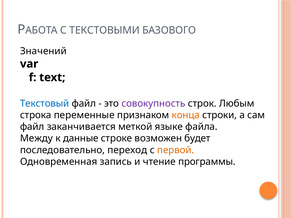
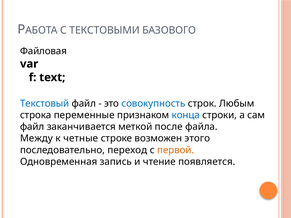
Значений: Значений -> Файловая (43, 51)
совокупность colour: purple -> blue (153, 104)
конца colour: orange -> blue (186, 115)
языке: языке -> после (169, 127)
данные: данные -> четные (81, 139)
будет: будет -> этого (197, 139)
программы: программы -> появляется (207, 162)
